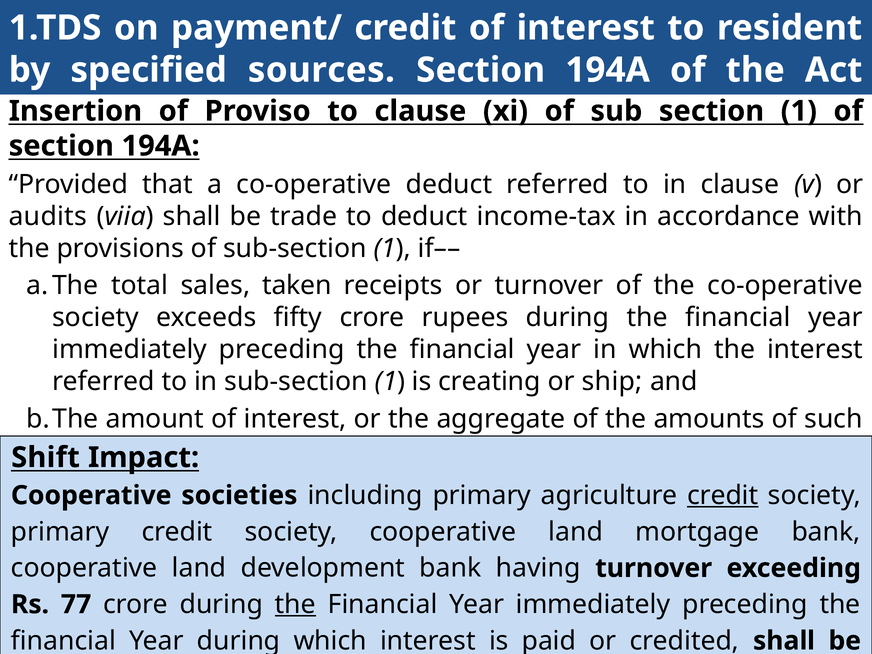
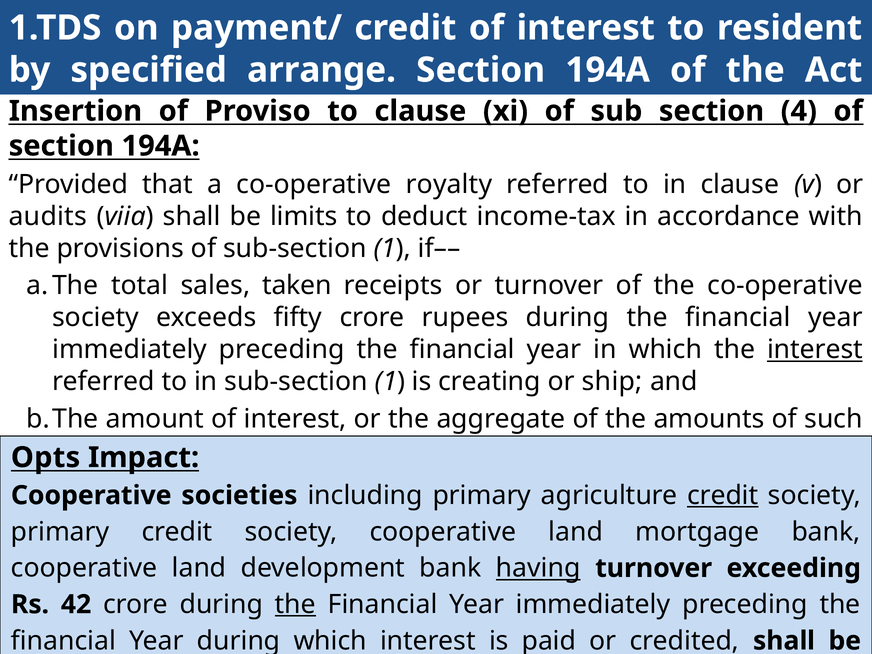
sources: sources -> arrange (322, 70)
section 1: 1 -> 4 (799, 111)
co-operative deduct: deduct -> royalty (449, 184)
trade: trade -> limits (304, 216)
interest underline: none -> present (815, 350)
Shift: Shift -> Opts (46, 458)
having underline: none -> present (538, 568)
77: 77 -> 42 (76, 604)
